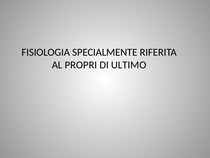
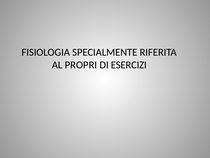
ULTIMO: ULTIMO -> ESERCIZI (129, 65)
